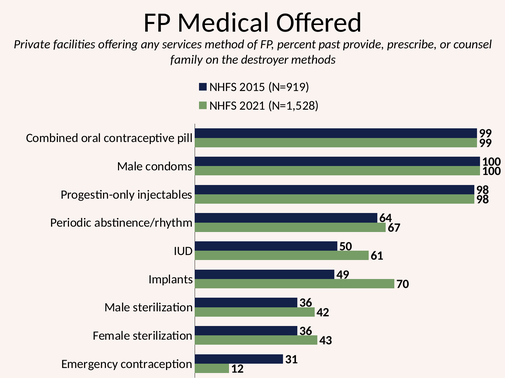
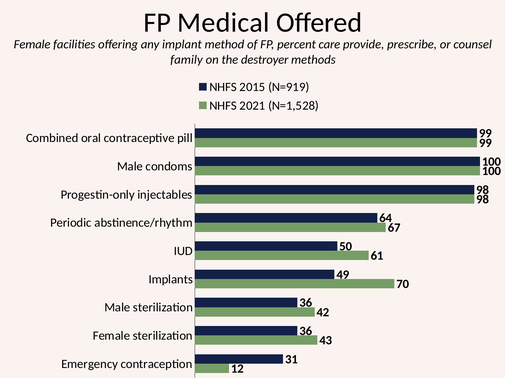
Private: Private -> Female (32, 45)
services: services -> implant (182, 45)
past: past -> care (329, 45)
